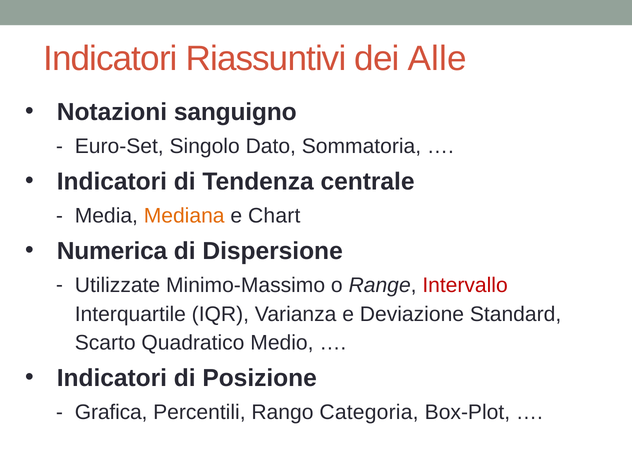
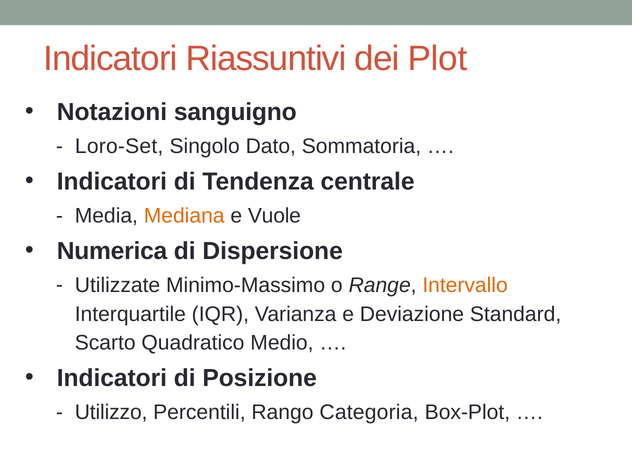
Alle: Alle -> Plot (437, 59)
Euro-Set: Euro-Set -> Loro-Set (119, 146)
Chart: Chart -> Vuole (274, 216)
Intervallo colour: red -> orange (465, 285)
Grafica: Grafica -> Utilizzo (111, 412)
